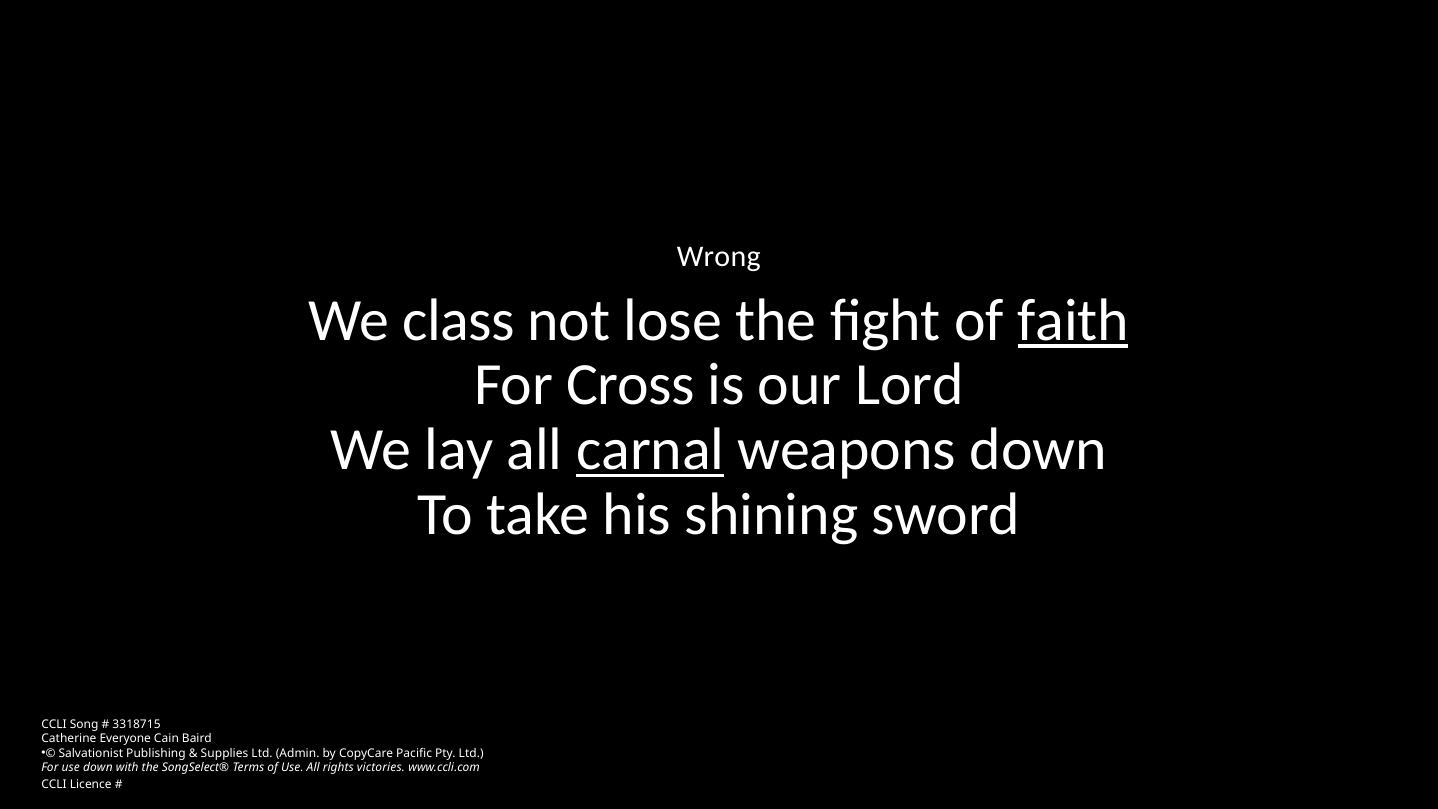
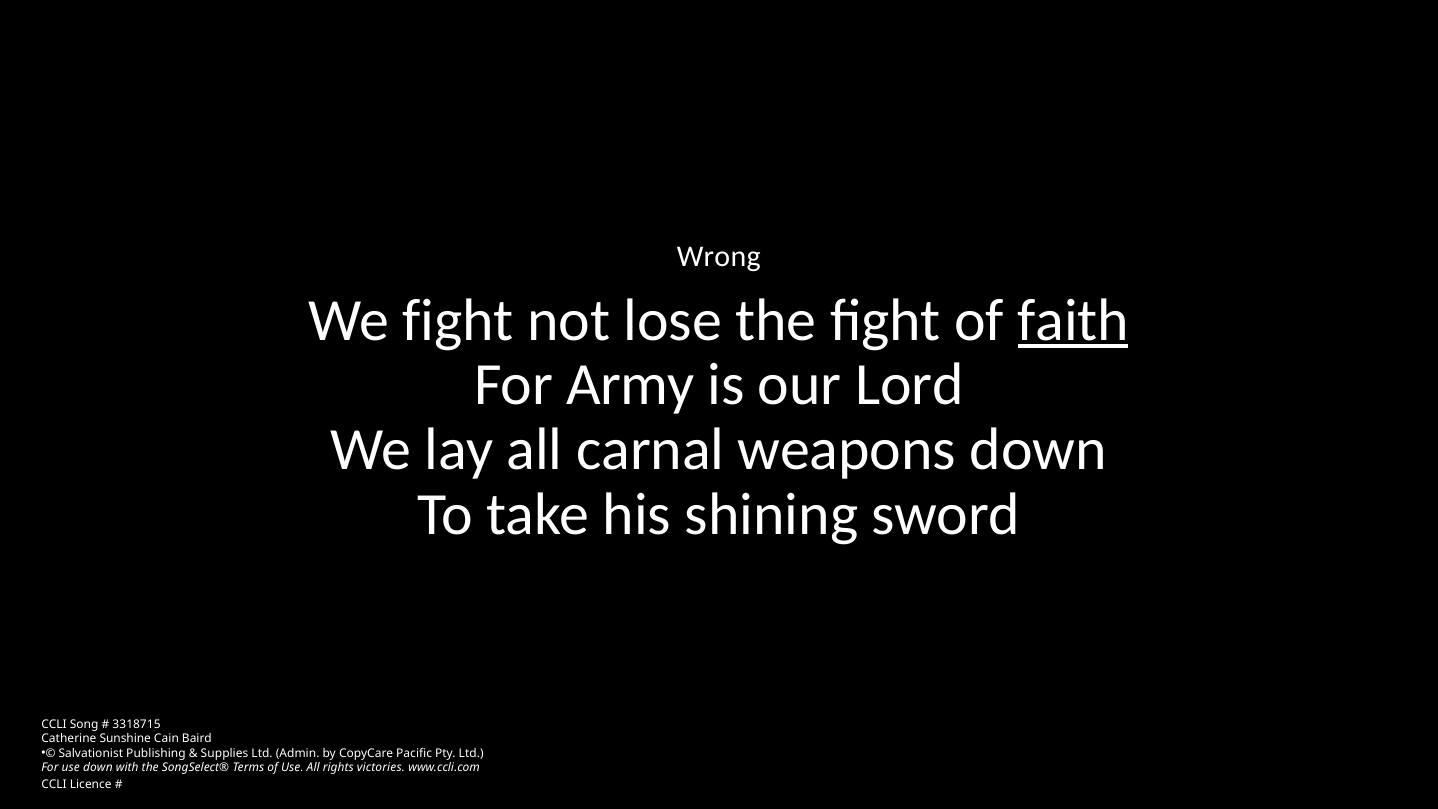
We class: class -> fight (458, 320)
Cross: Cross -> Army (631, 385)
carnal underline: present -> none (650, 450)
Everyone: Everyone -> Sunshine (125, 739)
